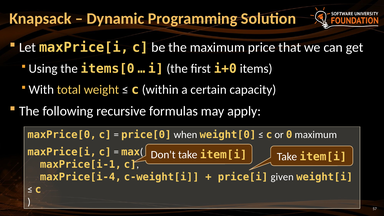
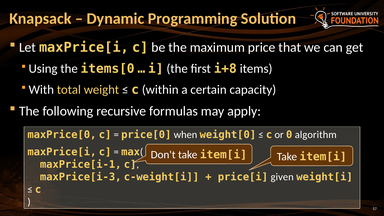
i+0: i+0 -> i+8 (225, 69)
0 maximum: maximum -> algorithm (316, 135)
maxPrice[i-4: maxPrice[i-4 -> maxPrice[i-3 (81, 177)
